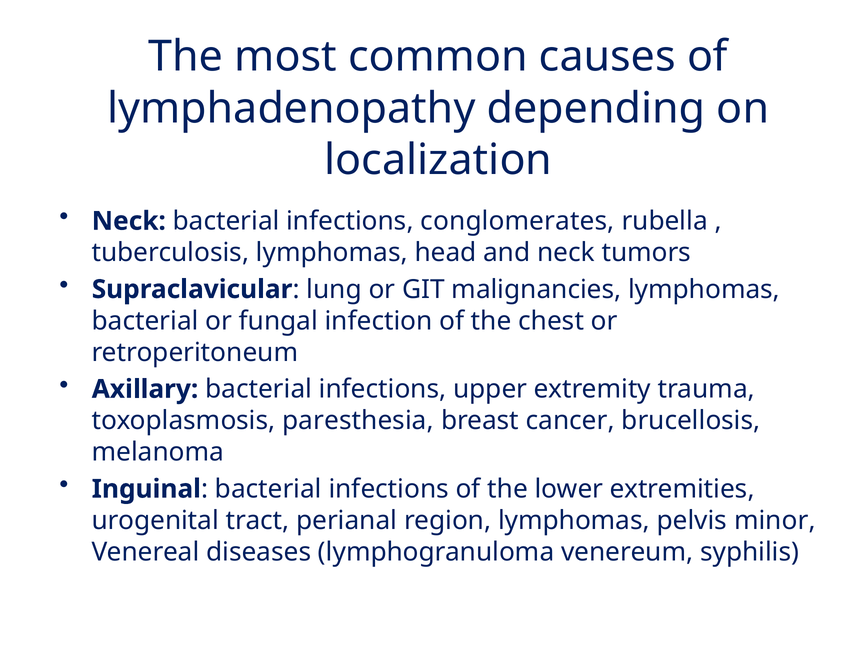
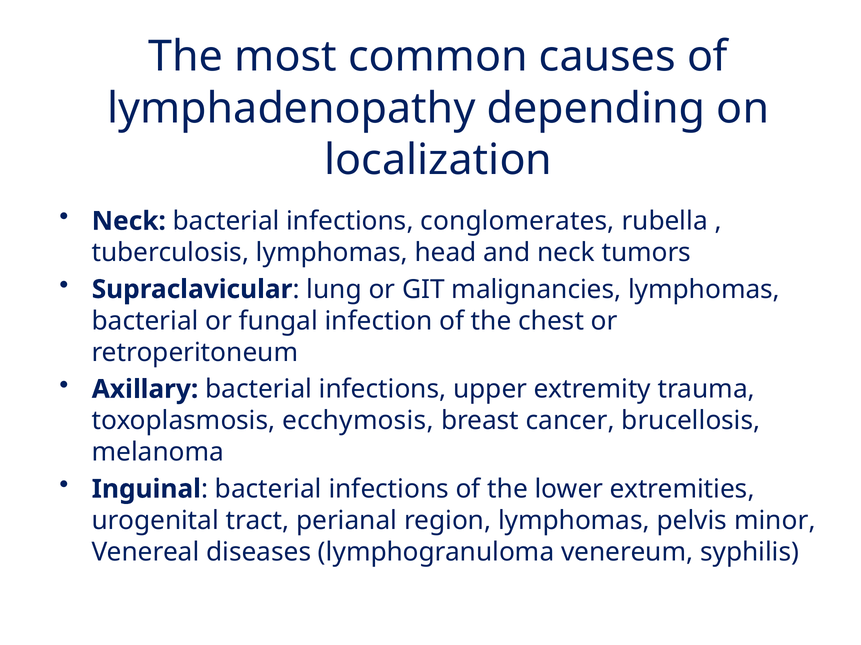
paresthesia: paresthesia -> ecchymosis (358, 421)
